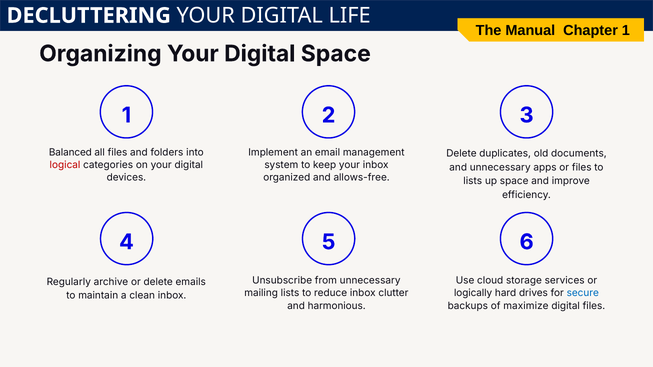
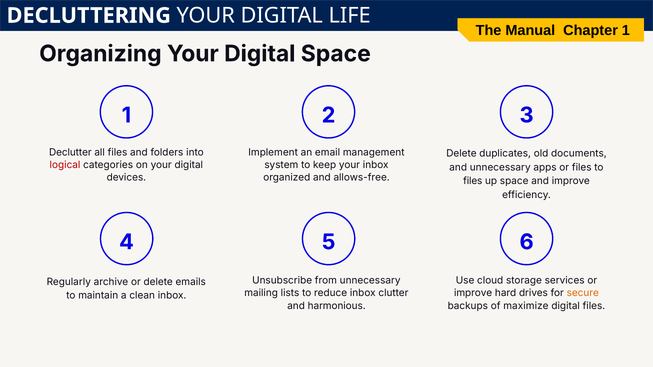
Balanced: Balanced -> Declutter (70, 153)
lists: lists -> files (473, 181)
logically: logically -> improve (473, 293)
secure colour: blue -> orange (583, 293)
